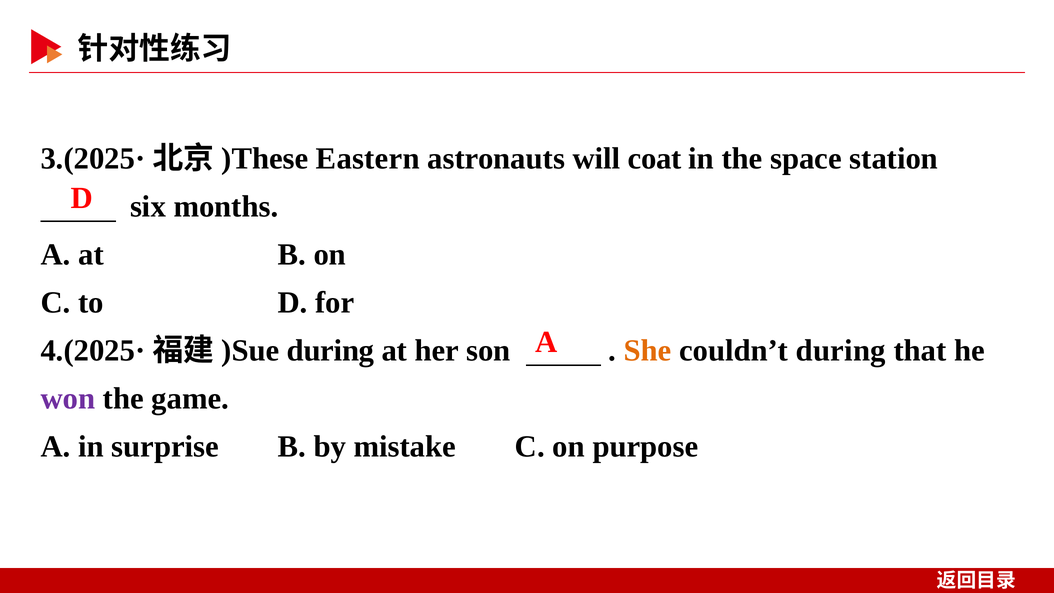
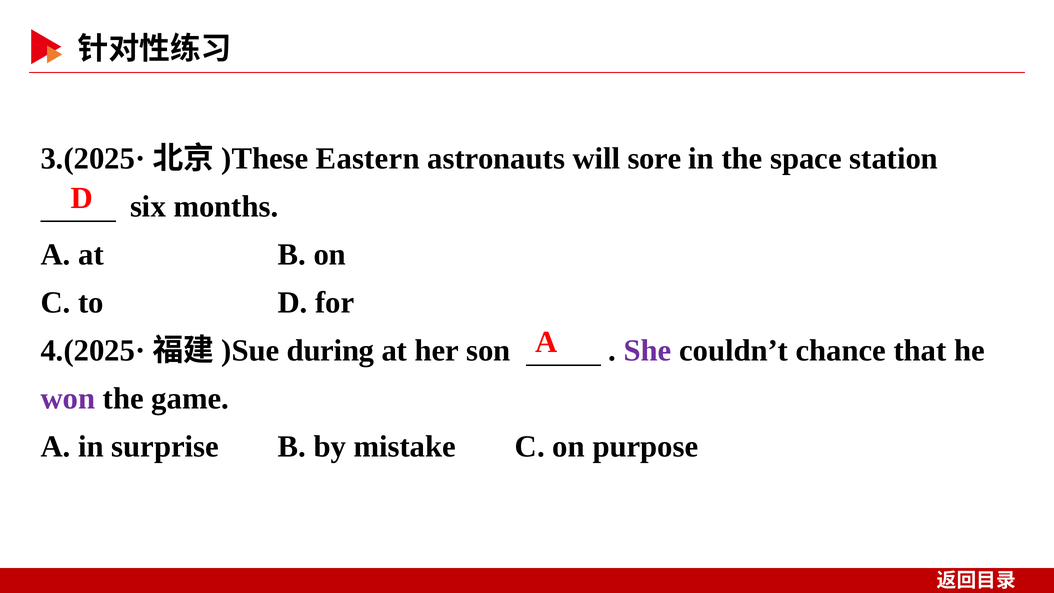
coat: coat -> sore (655, 159)
She colour: orange -> purple (648, 350)
couldn’t during: during -> chance (841, 350)
